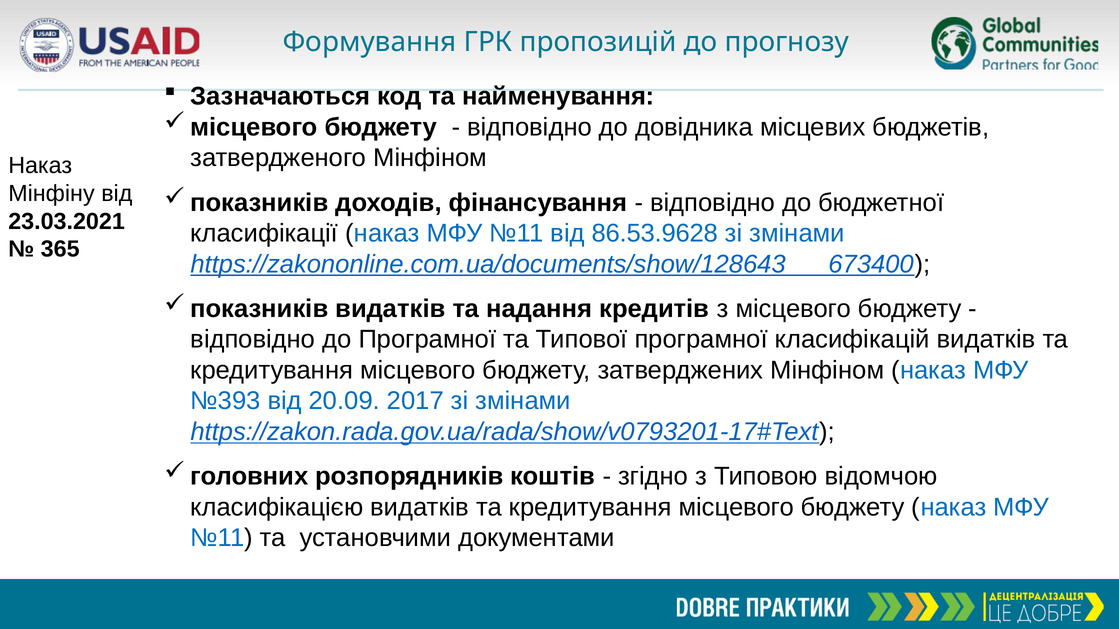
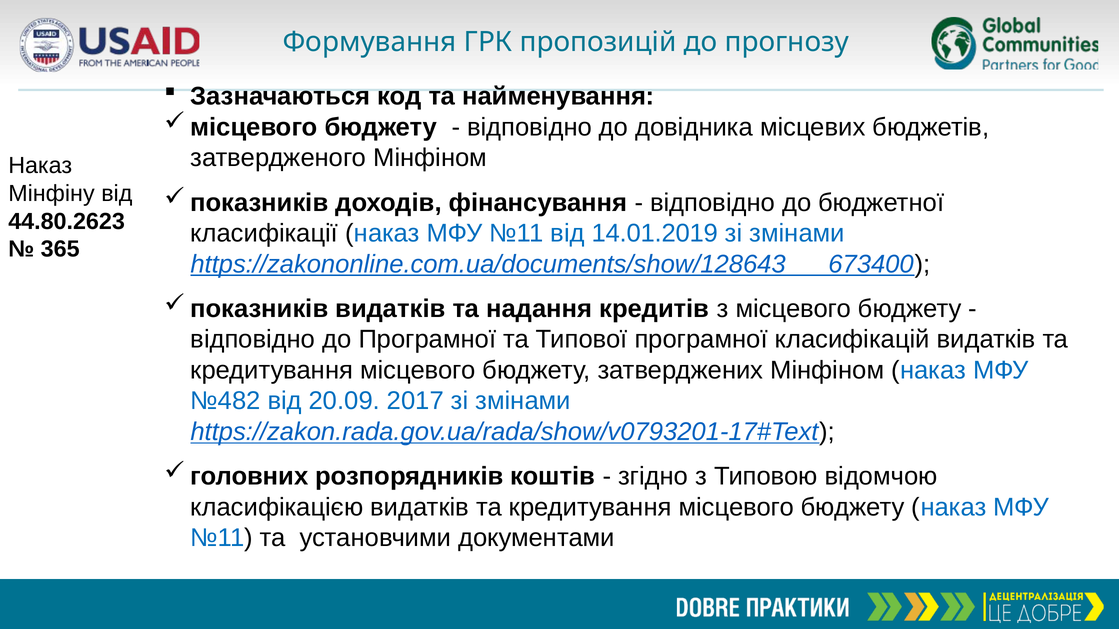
23.03.2021: 23.03.2021 -> 44.80.2623 (67, 221)
86.53.9628: 86.53.9628 -> 14.01.2019 (655, 233)
№393: №393 -> №482 (225, 401)
